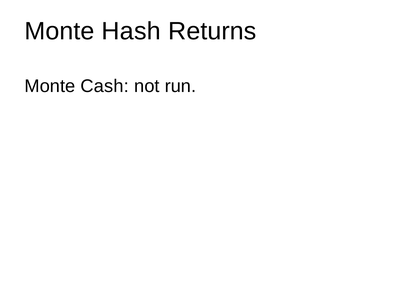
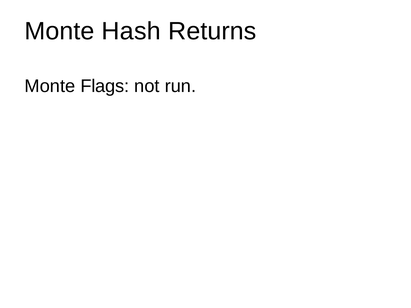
Cash: Cash -> Flags (105, 86)
